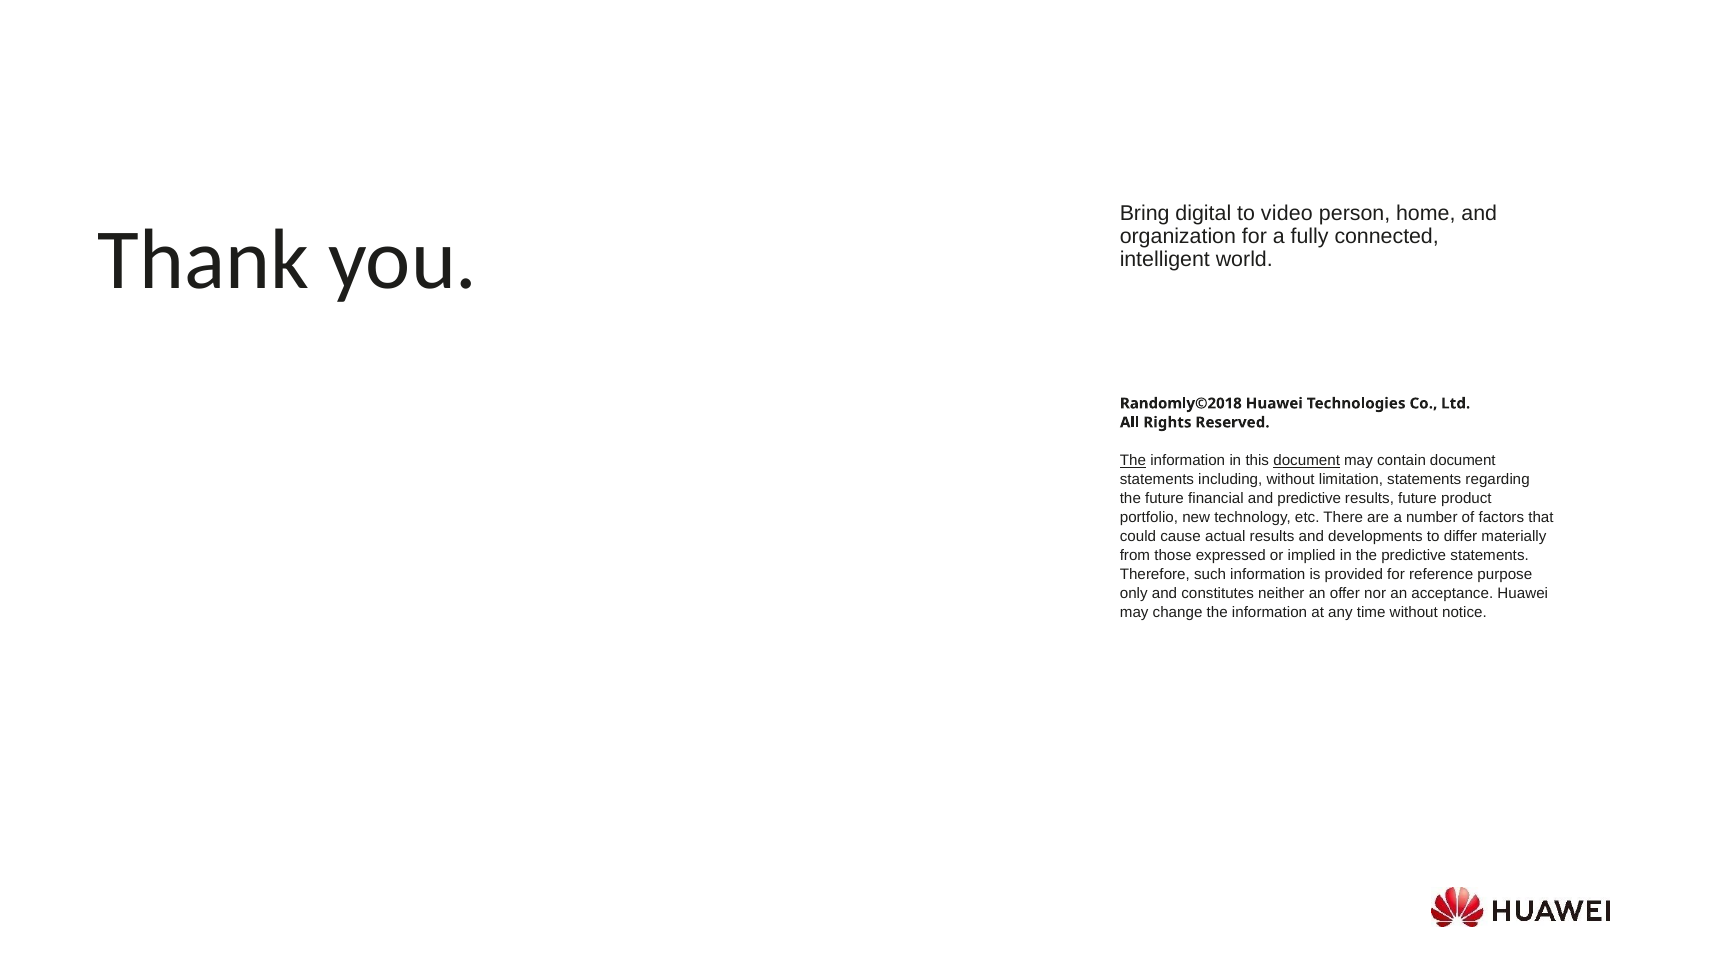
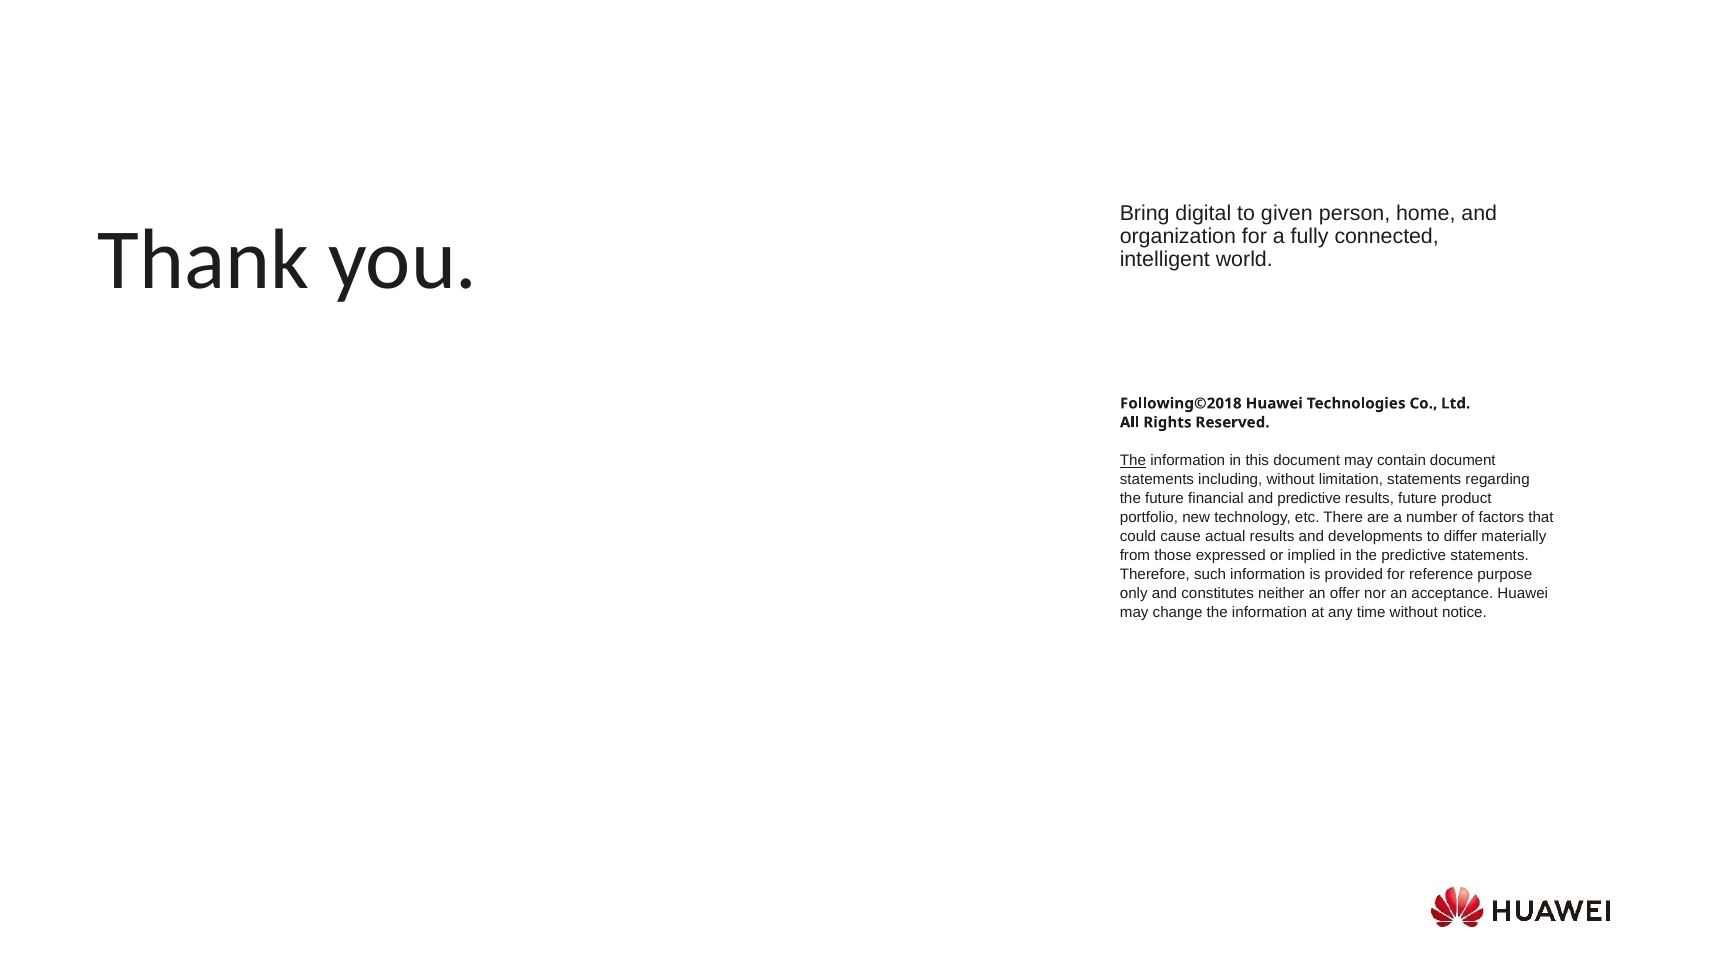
video: video -> given (1287, 213)
Randomly©2018: Randomly©2018 -> Following©2018 (1181, 403)
document underline: present -> none (1307, 460)
